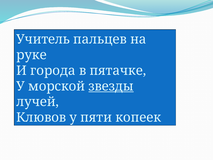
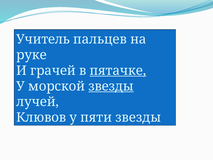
города: города -> грачей (53, 70)
пятачке underline: none -> present (118, 70)
пяти копеек: копеек -> звезды (138, 117)
